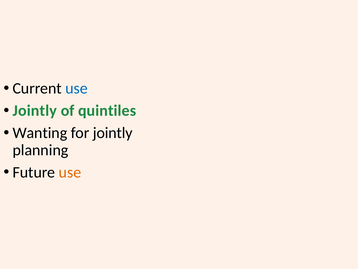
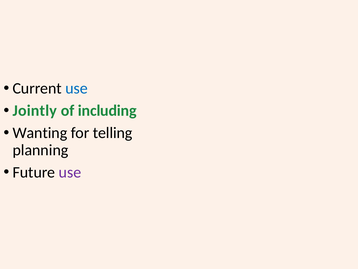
quintiles: quintiles -> including (107, 110)
for jointly: jointly -> telling (113, 133)
use colour: orange -> purple (70, 172)
